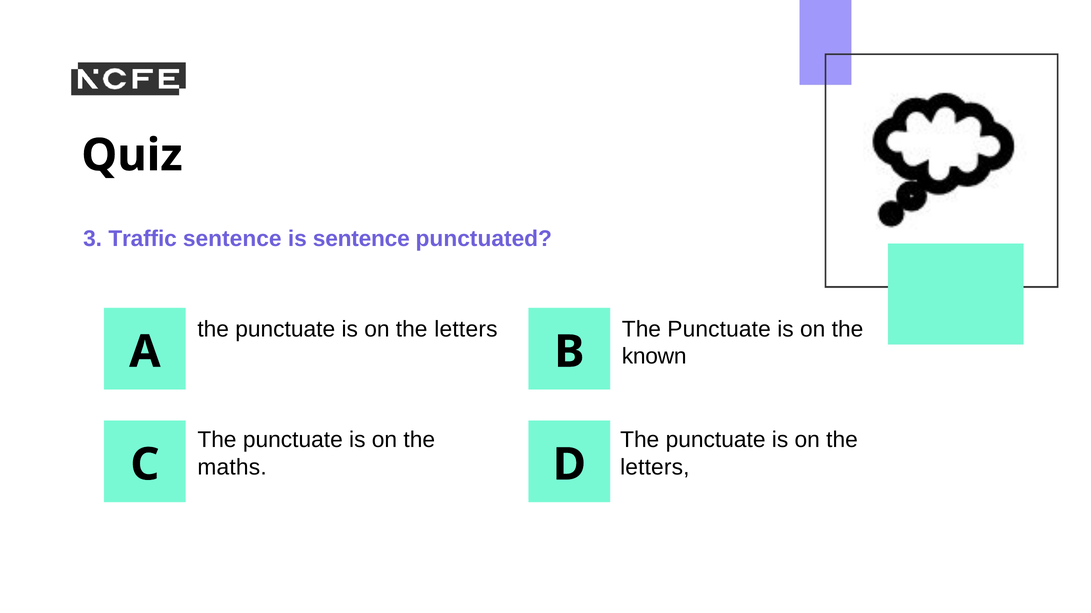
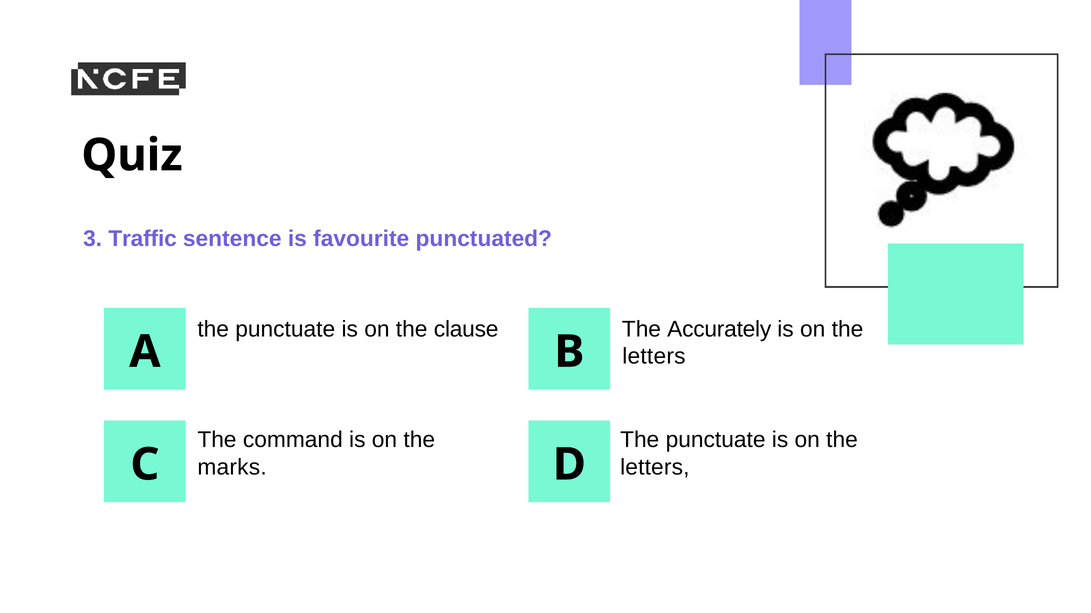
is sentence: sentence -> favourite (361, 239)
letters: letters -> clause (466, 330)
Punctuate: Punctuate -> Accurately (719, 330)
known: known -> letters (654, 357)
punctuate: punctuate -> command (293, 440)
maths: maths -> marks (232, 468)
